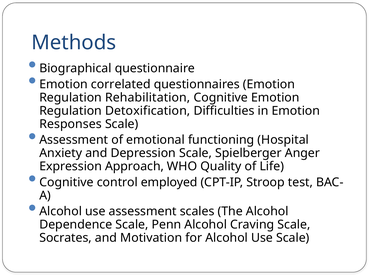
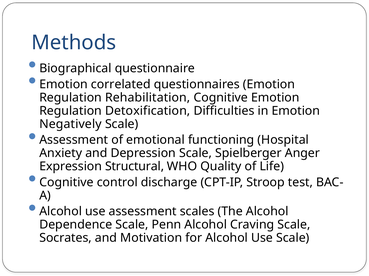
Responses: Responses -> Negatively (71, 124)
Approach: Approach -> Structural (135, 167)
employed: employed -> discharge (169, 183)
